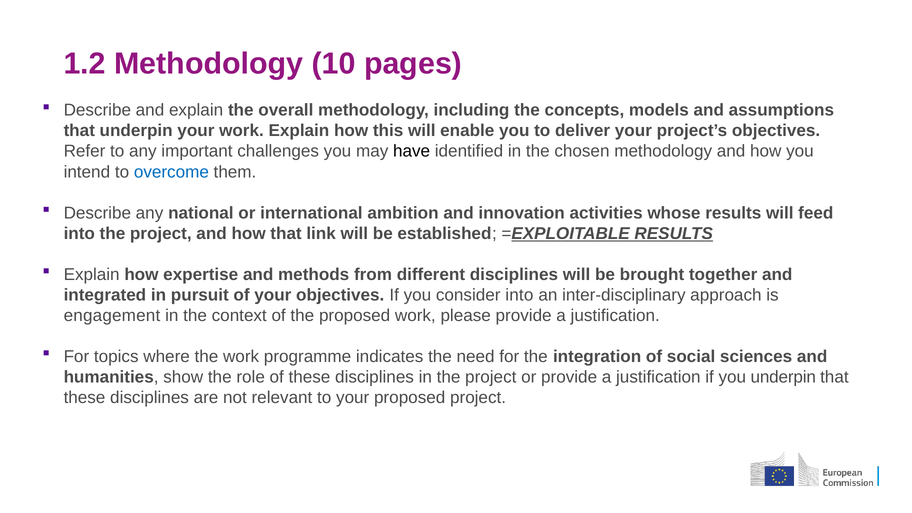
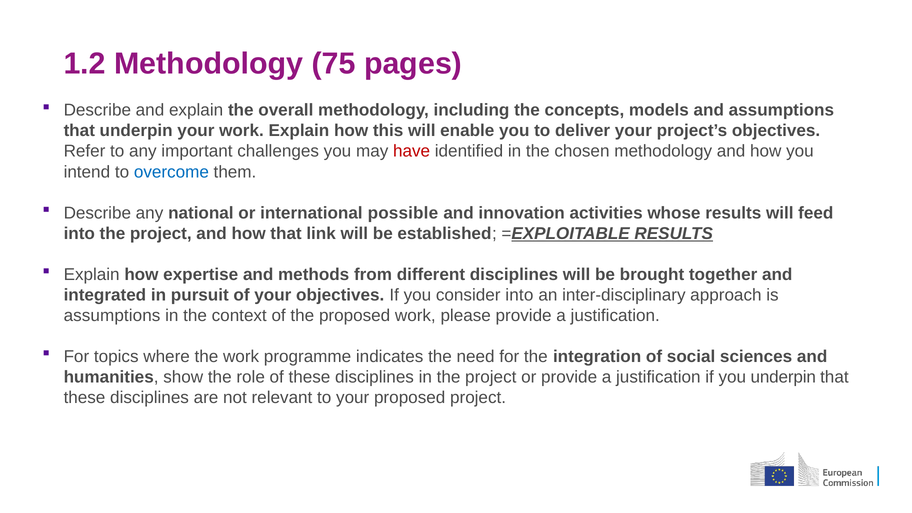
10: 10 -> 75 (334, 64)
have colour: black -> red (412, 151)
ambition: ambition -> possible (403, 213)
engagement: engagement -> assumptions (112, 316)
